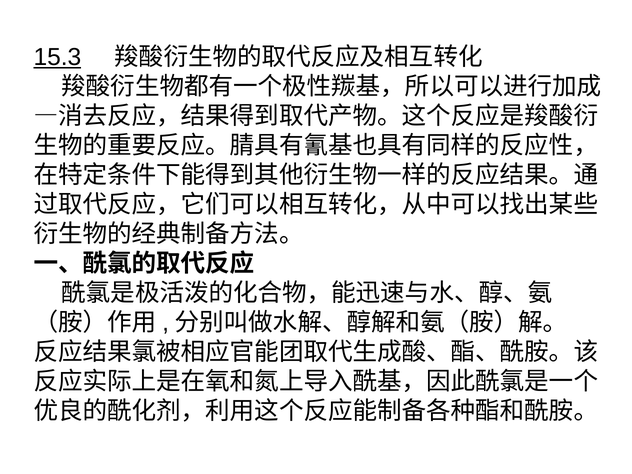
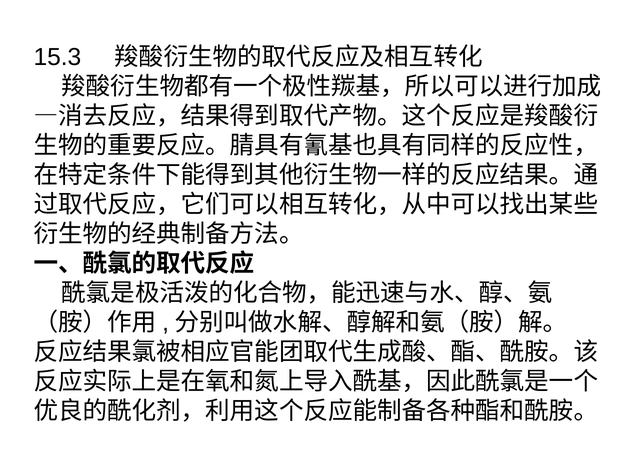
15.3 underline: present -> none (57, 57)
